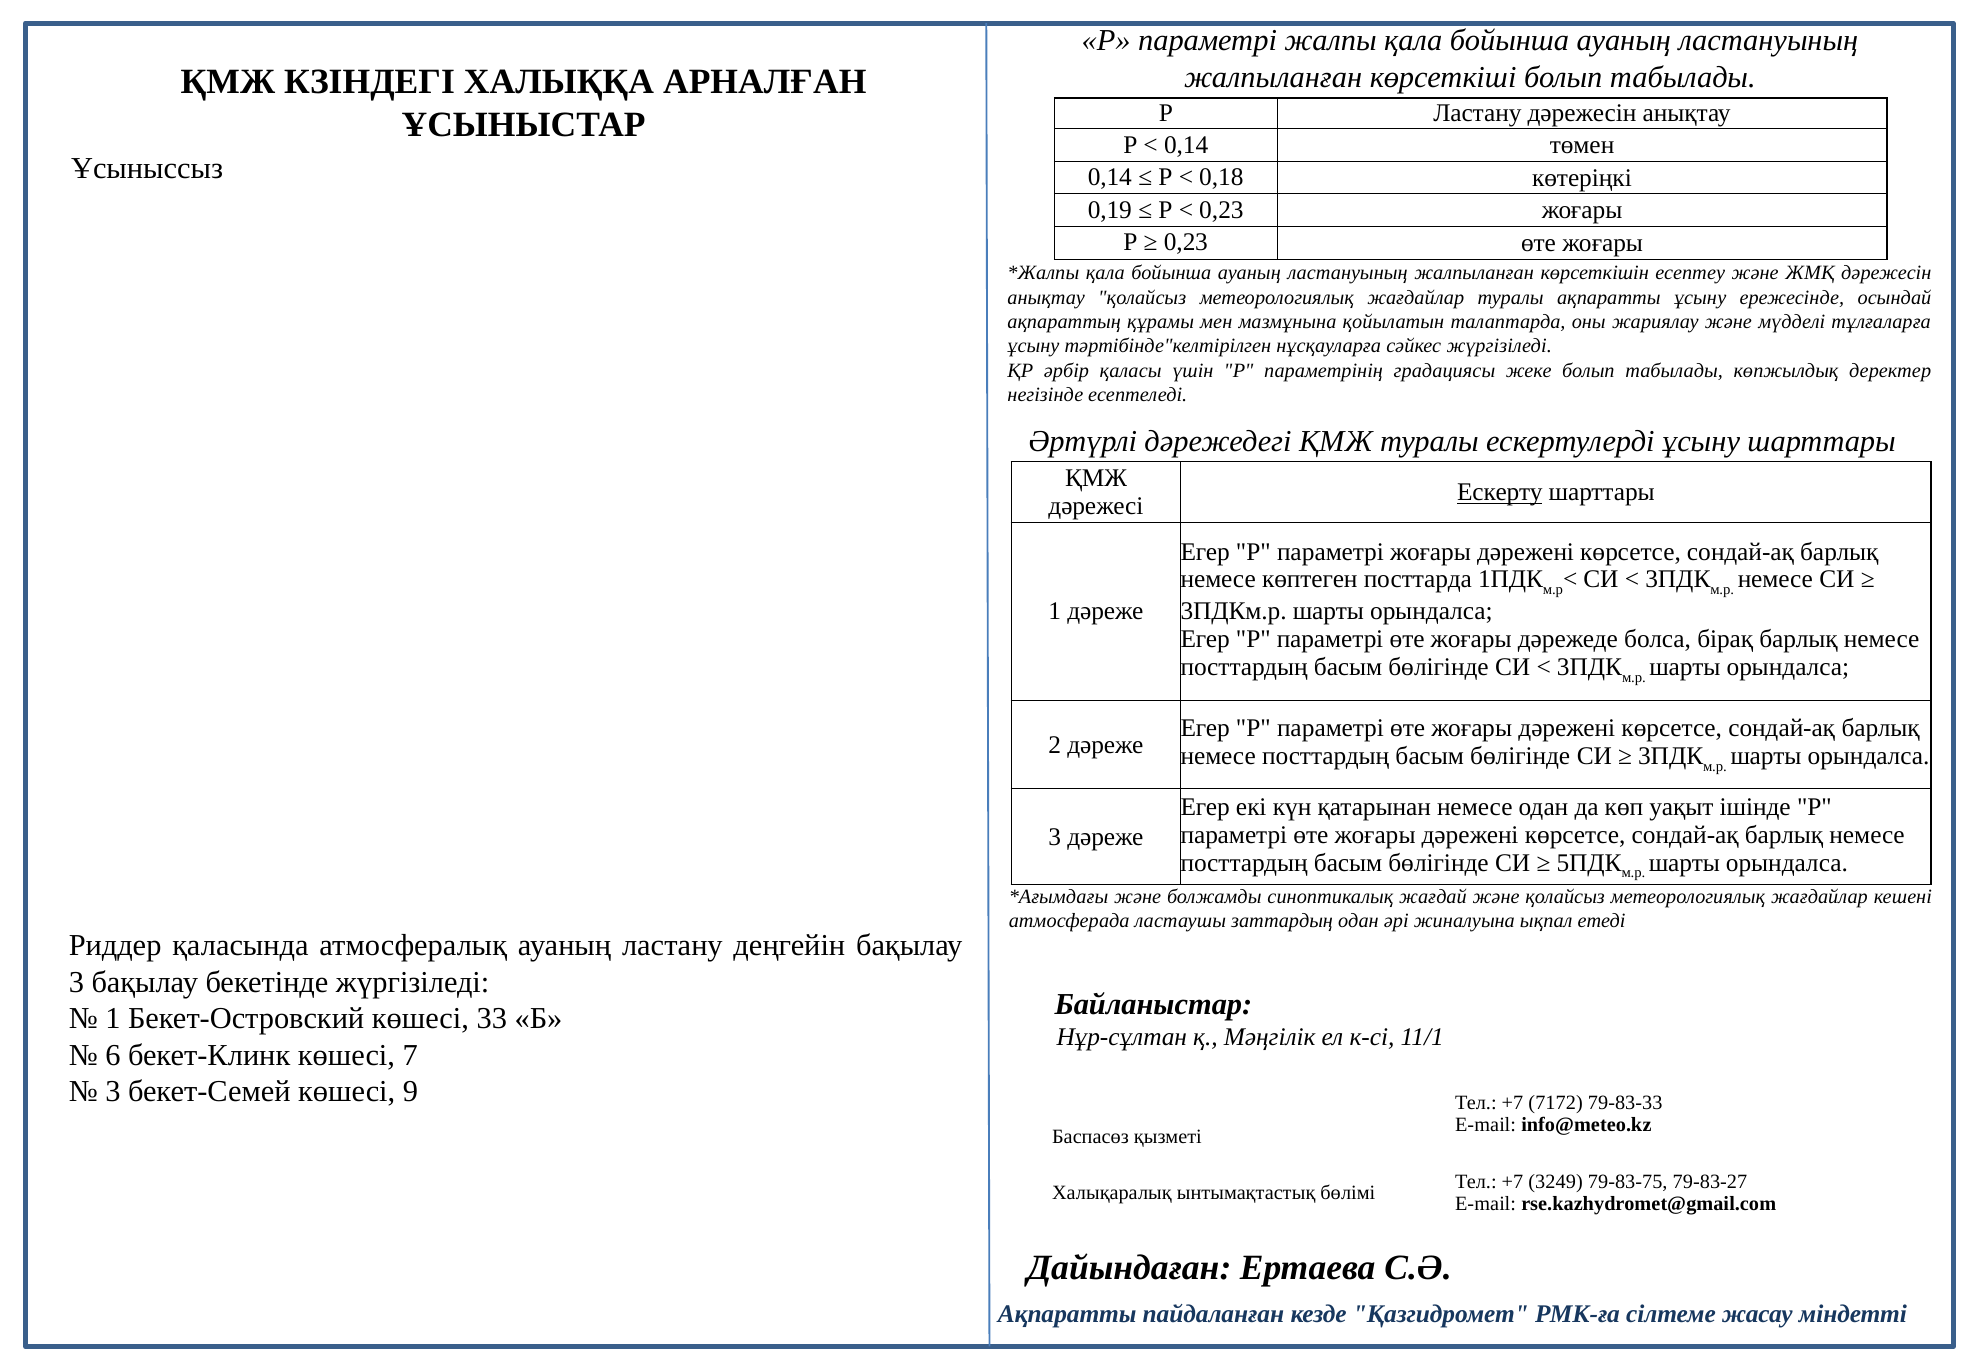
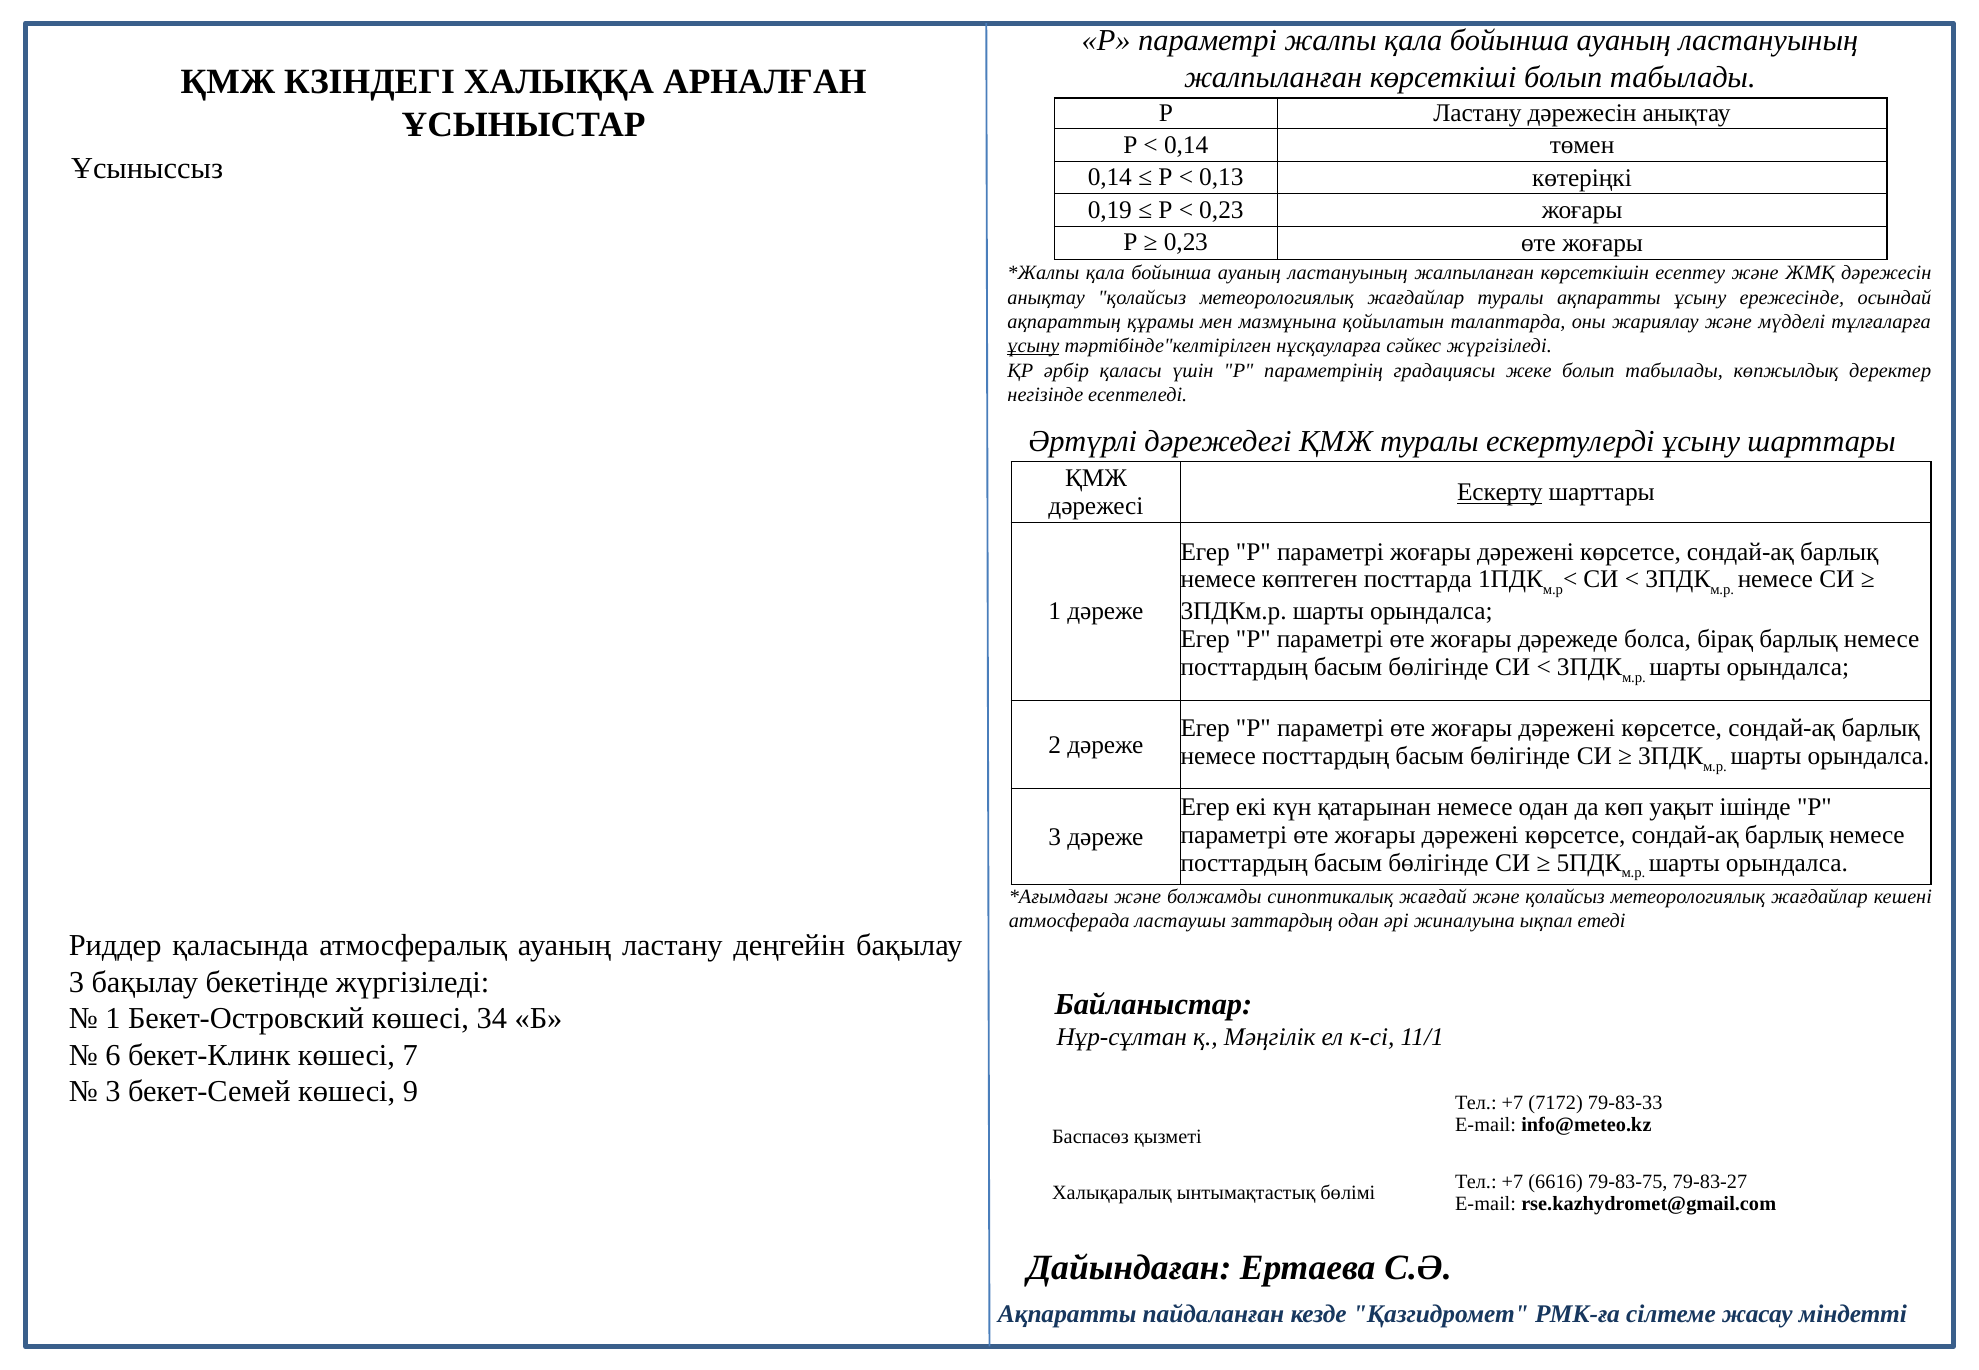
0,18: 0,18 -> 0,13 (1221, 177)
ұсыну underline: none -> present (1033, 346)
33: 33 -> 34 (492, 1019)
3249: 3249 -> 6616 (1556, 1182)
